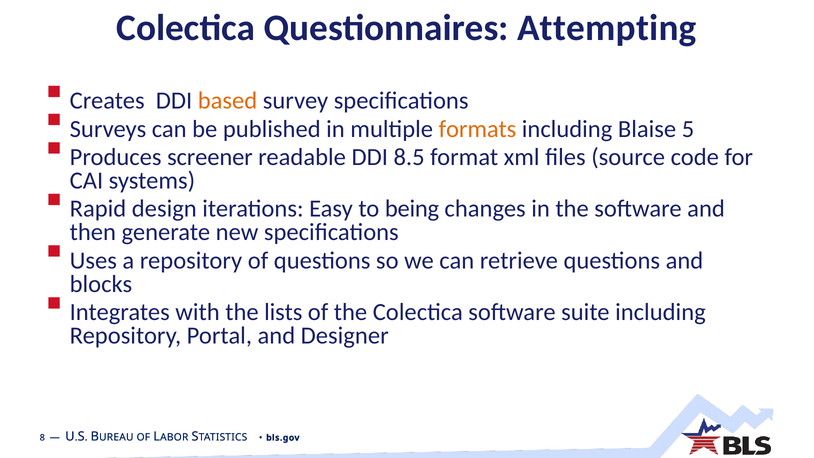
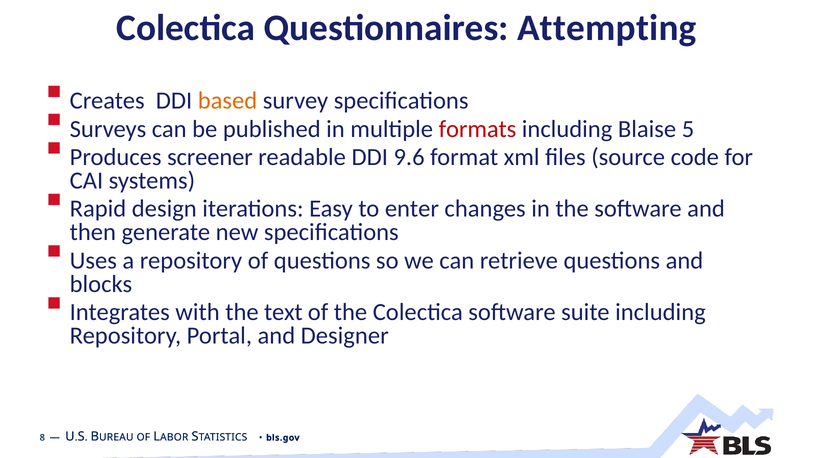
formats colour: orange -> red (478, 129)
8.5: 8.5 -> 9.6 (409, 157)
being: being -> enter (412, 209)
lists: lists -> text (283, 312)
